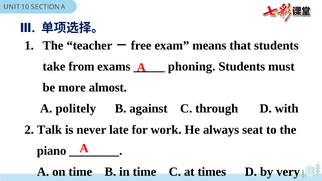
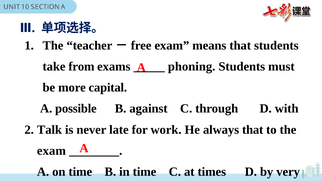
almost: almost -> capital (108, 88)
politely: politely -> possible (76, 109)
always seat: seat -> that (253, 130)
piano: piano -> exam (51, 151)
